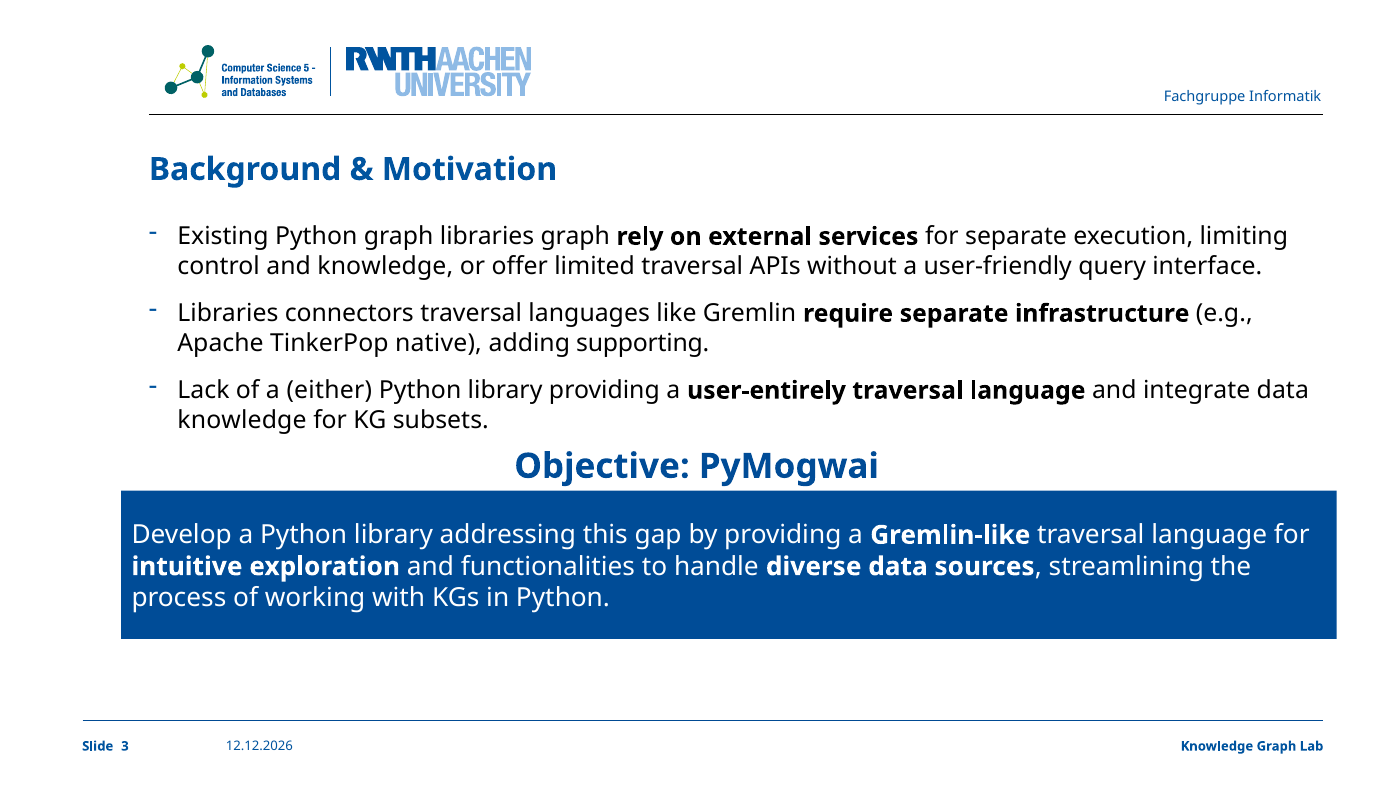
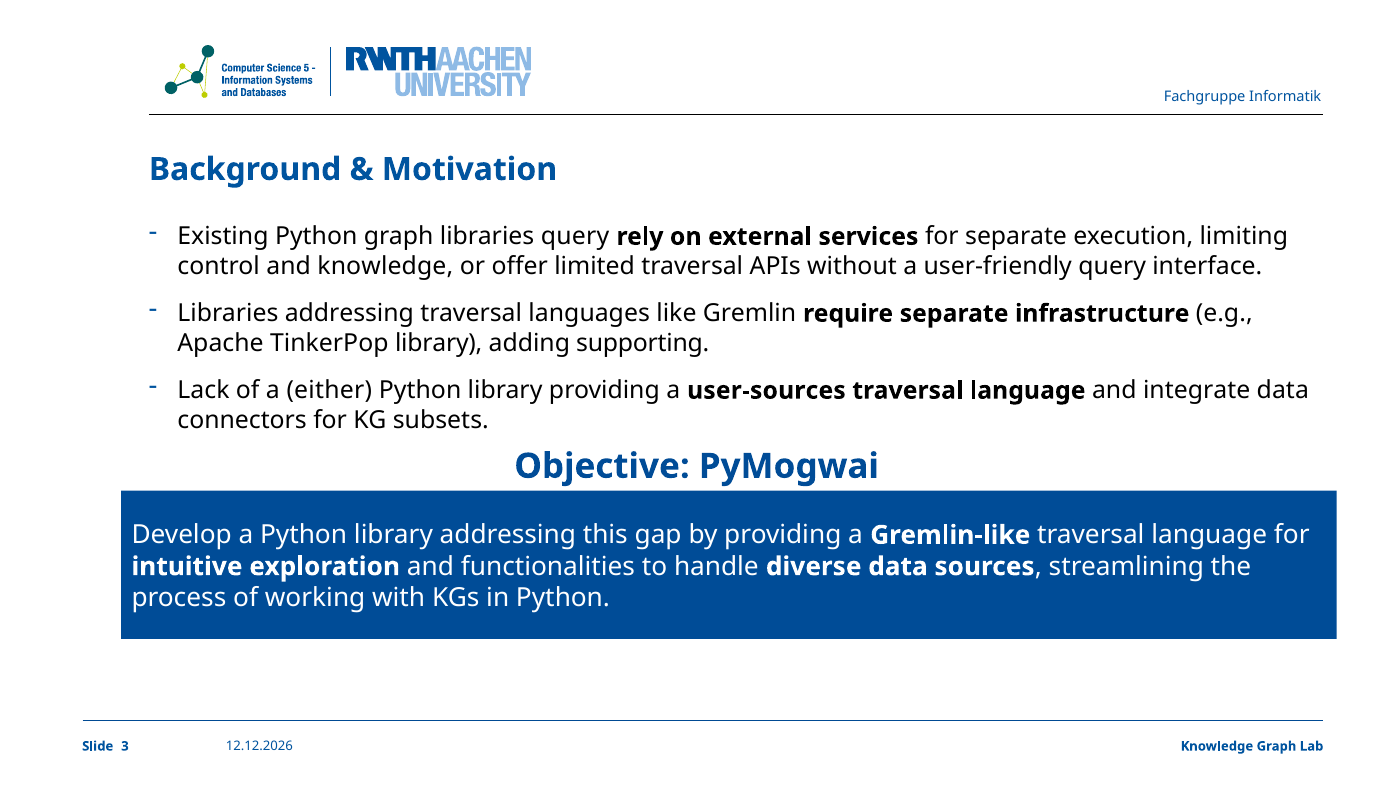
libraries graph: graph -> query (575, 237)
Libraries connectors: connectors -> addressing (349, 314)
TinkerPop native: native -> library (439, 344)
user-entirely: user-entirely -> user-sources (766, 391)
knowledge: knowledge -> connectors (242, 421)
